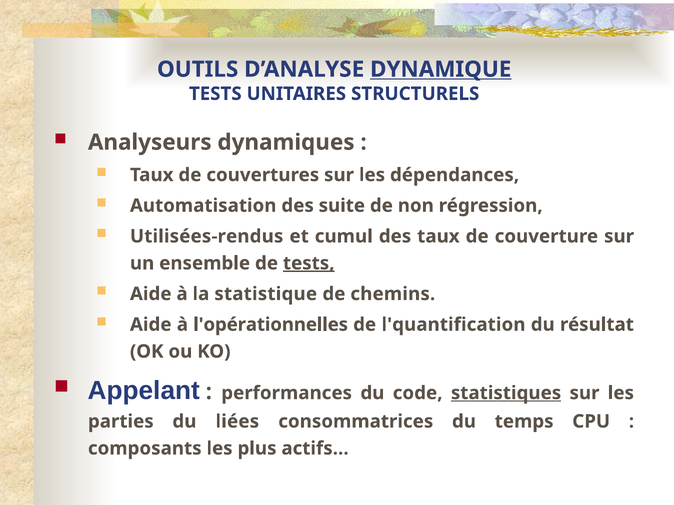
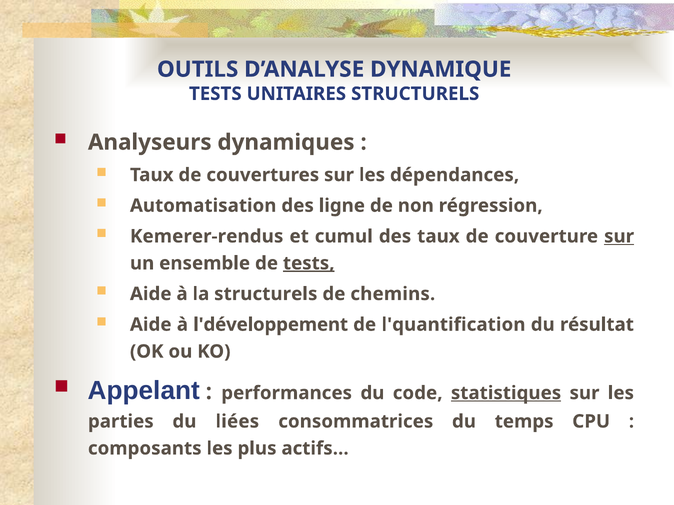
DYNAMIQUE underline: present -> none (441, 69)
suite: suite -> ligne (342, 206)
Utilisées-rendus: Utilisées-rendus -> Kemerer-rendus (207, 237)
sur underline: none -> present (619, 237)
la statistique: statistique -> structurels (266, 294)
l'opérationnelles: l'opérationnelles -> l'développement (271, 325)
